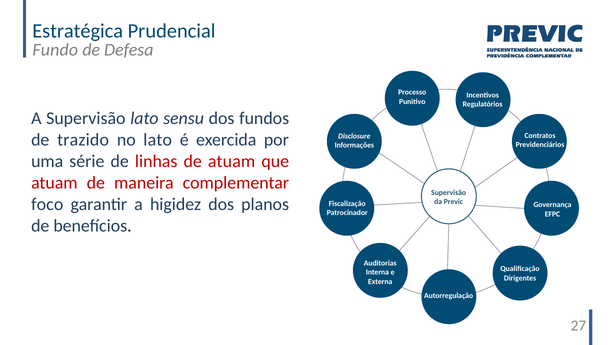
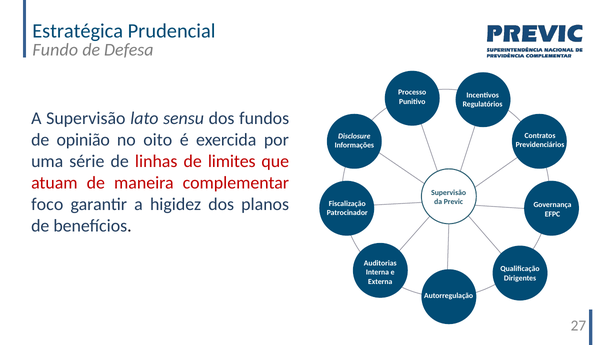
trazido: trazido -> opinião (83, 140)
no lato: lato -> oito (158, 140)
de atuam: atuam -> limites (232, 161)
